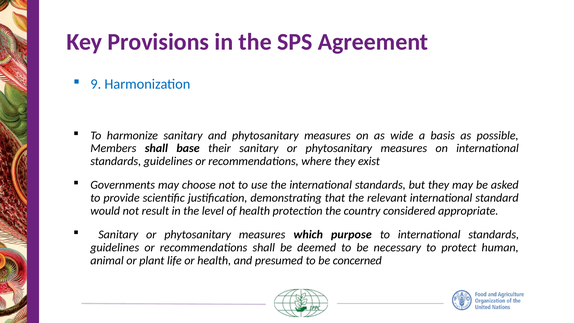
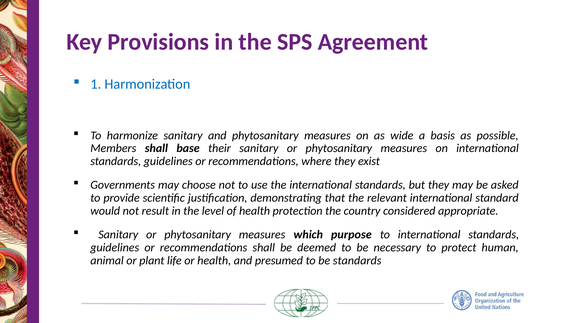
9: 9 -> 1 (96, 84)
be concerned: concerned -> standards (357, 260)
